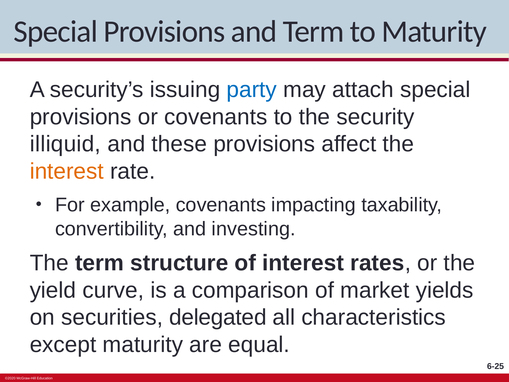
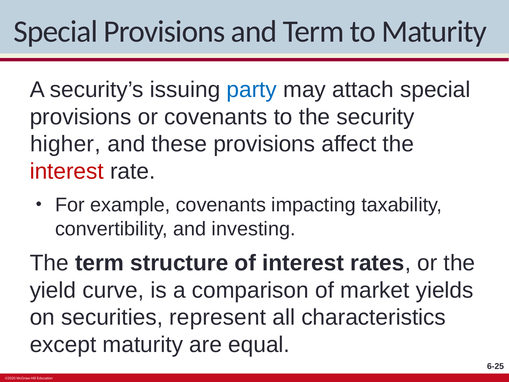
illiquid: illiquid -> higher (65, 144)
interest colour: orange -> red (67, 171)
delegated: delegated -> represent (218, 317)
